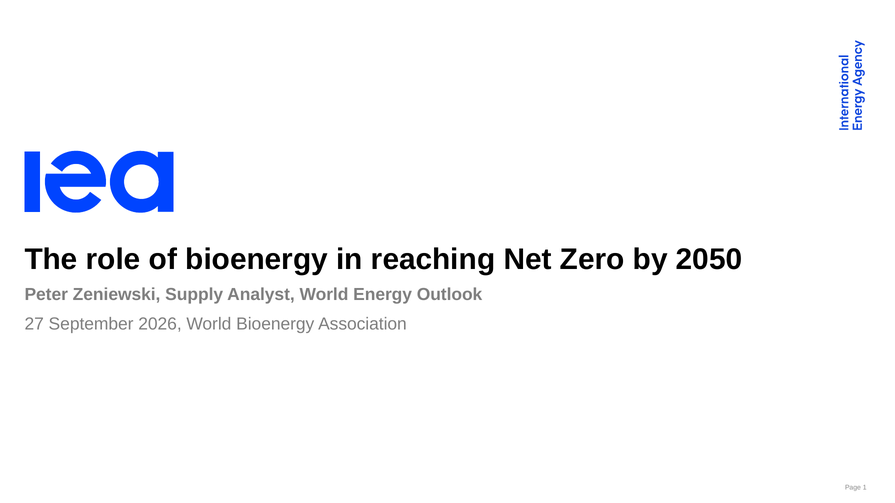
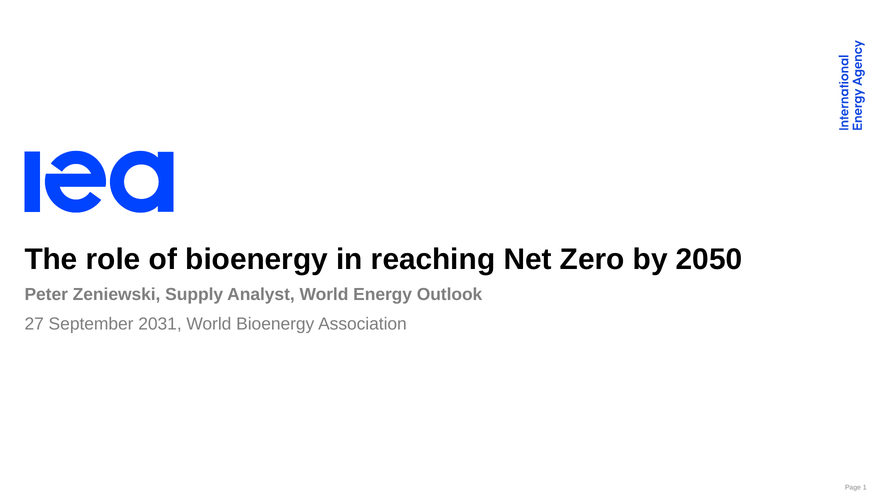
2026: 2026 -> 2031 (160, 324)
